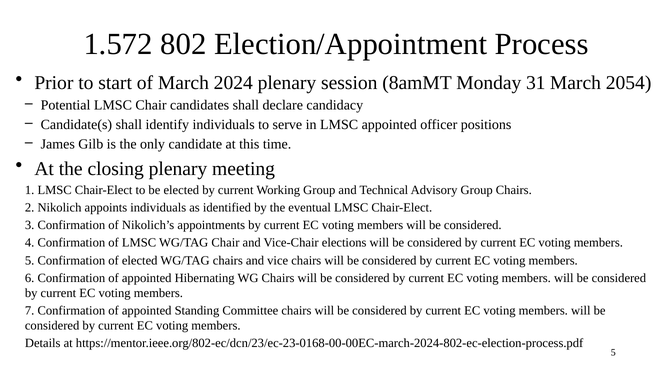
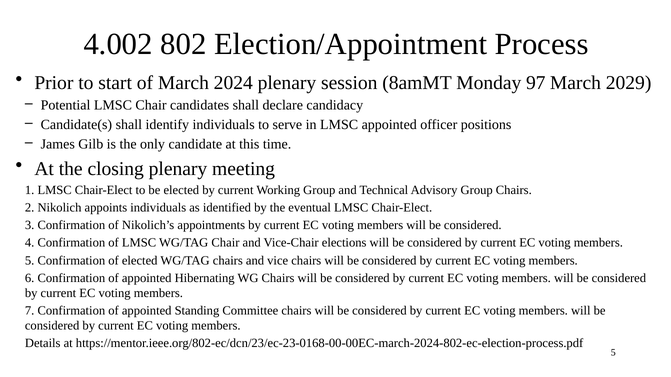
1.572: 1.572 -> 4.002 (118, 44)
31: 31 -> 97 (536, 83)
2054: 2054 -> 2029 (629, 83)
